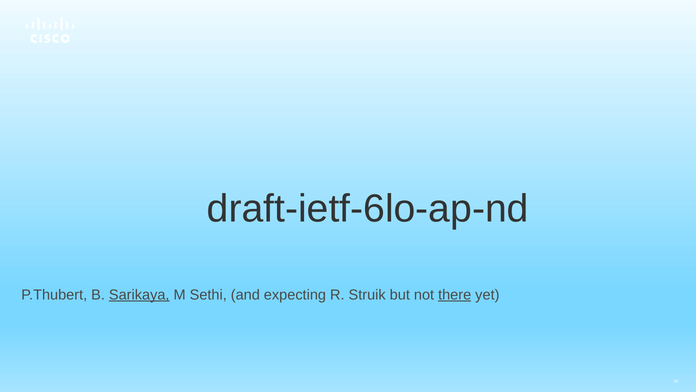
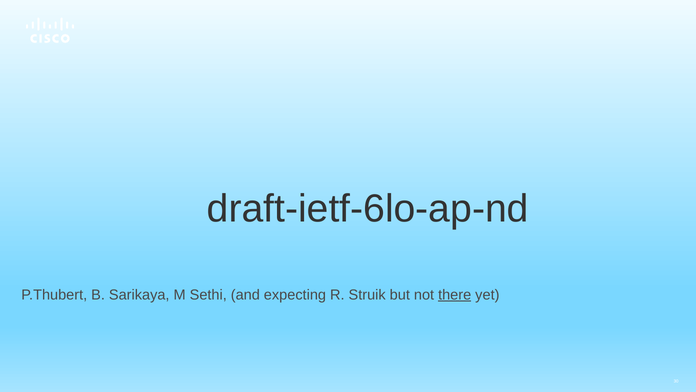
Sarikaya underline: present -> none (139, 294)
